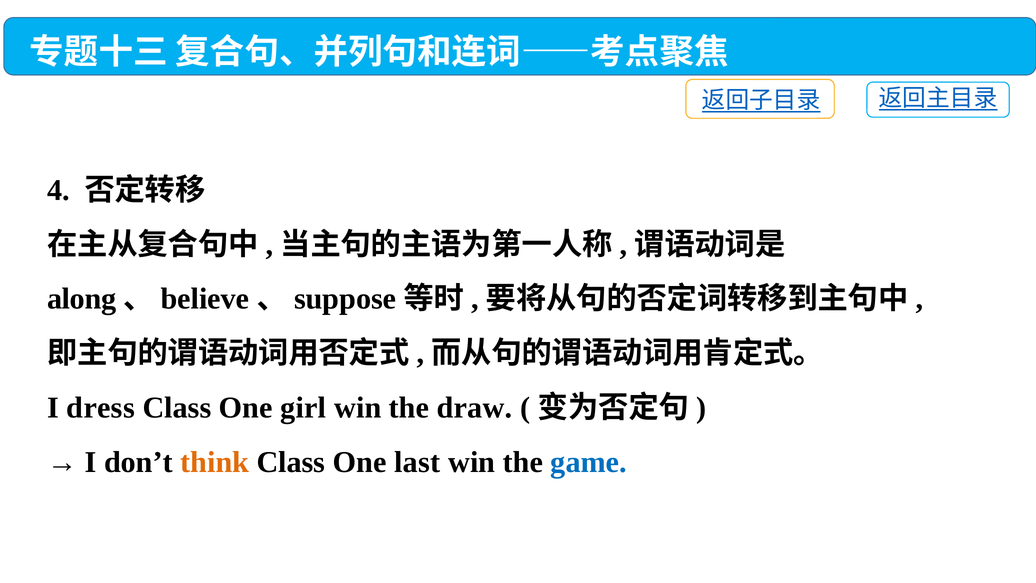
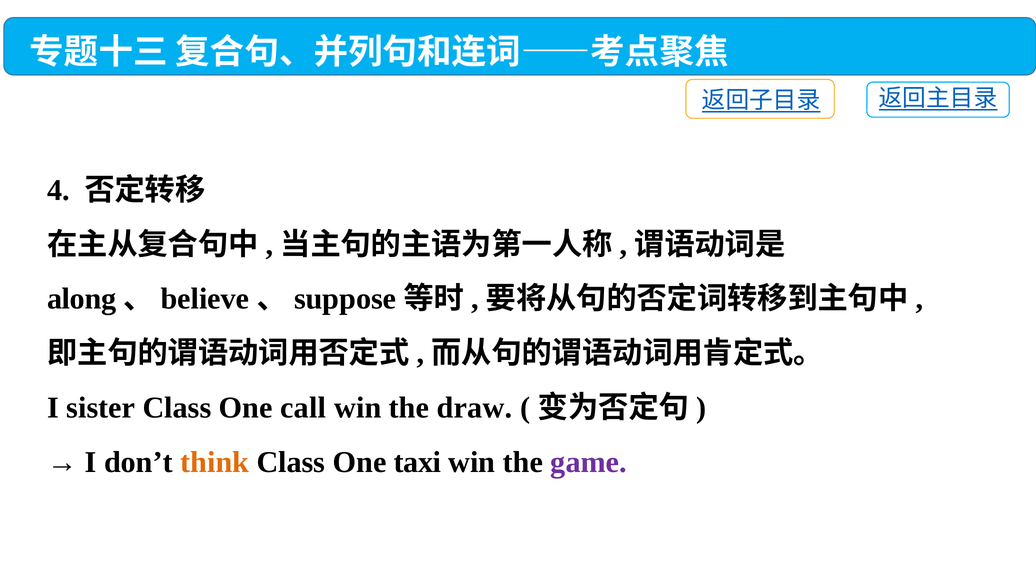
dress: dress -> sister (101, 408)
girl: girl -> call (303, 408)
last: last -> taxi (417, 462)
game colour: blue -> purple (589, 462)
